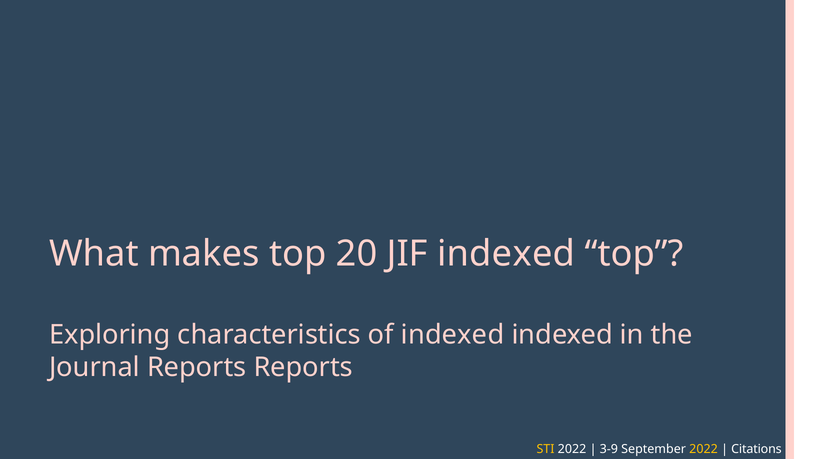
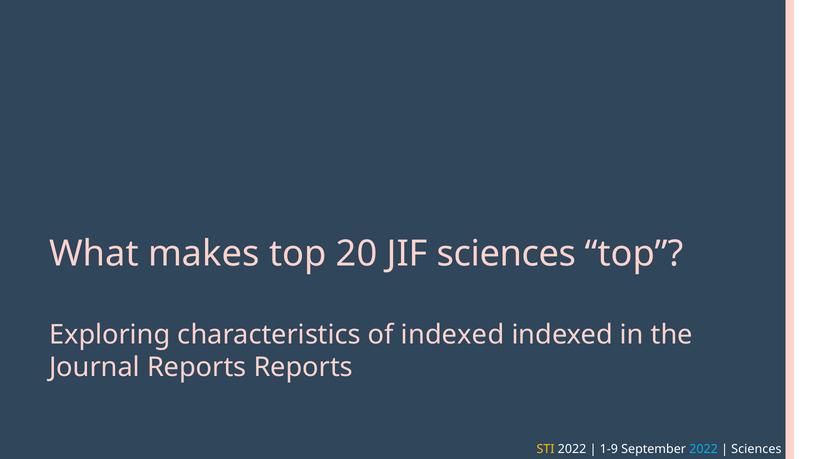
JIF indexed: indexed -> sciences (506, 254)
3-9: 3-9 -> 1-9 (609, 449)
2022 colour: yellow -> light blue (704, 449)
Citations: Citations -> Sciences (756, 449)
